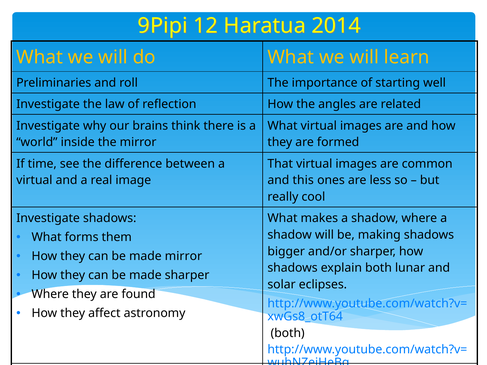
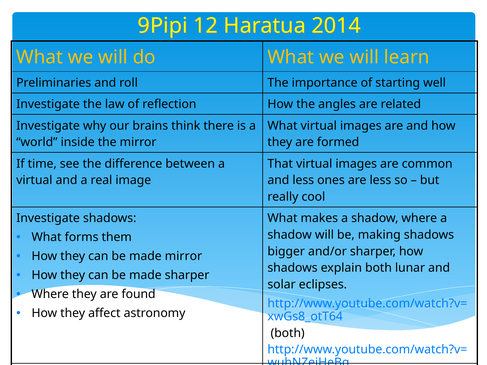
and this: this -> less (303, 180)
